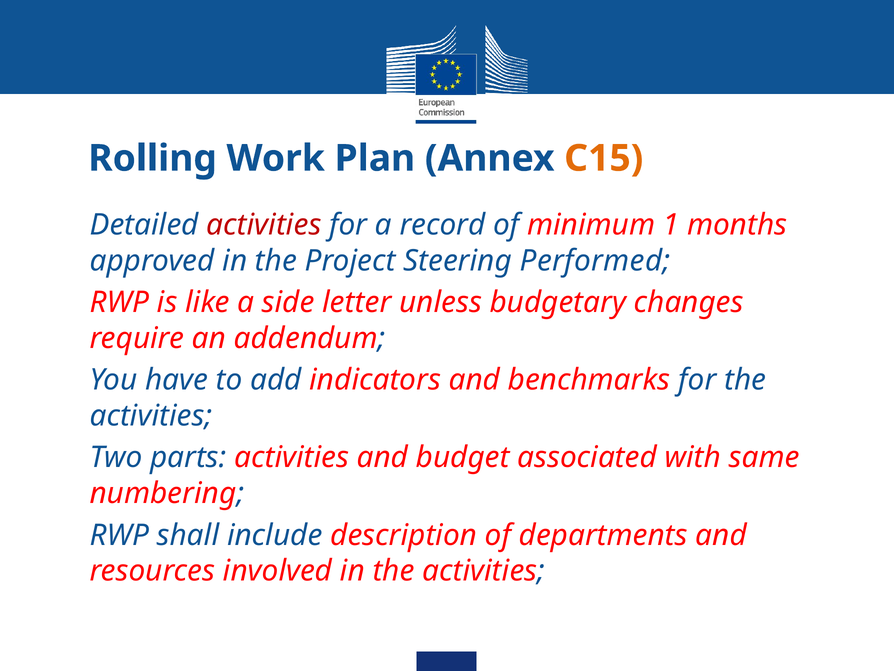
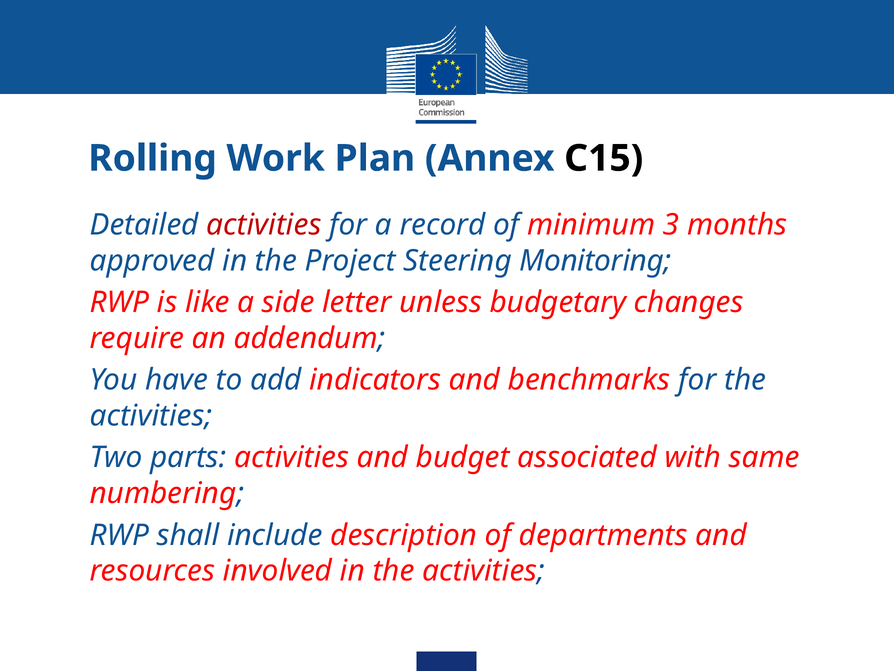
C15 colour: orange -> black (604, 158)
1: 1 -> 3 (671, 225)
Performed: Performed -> Monitoring (595, 261)
